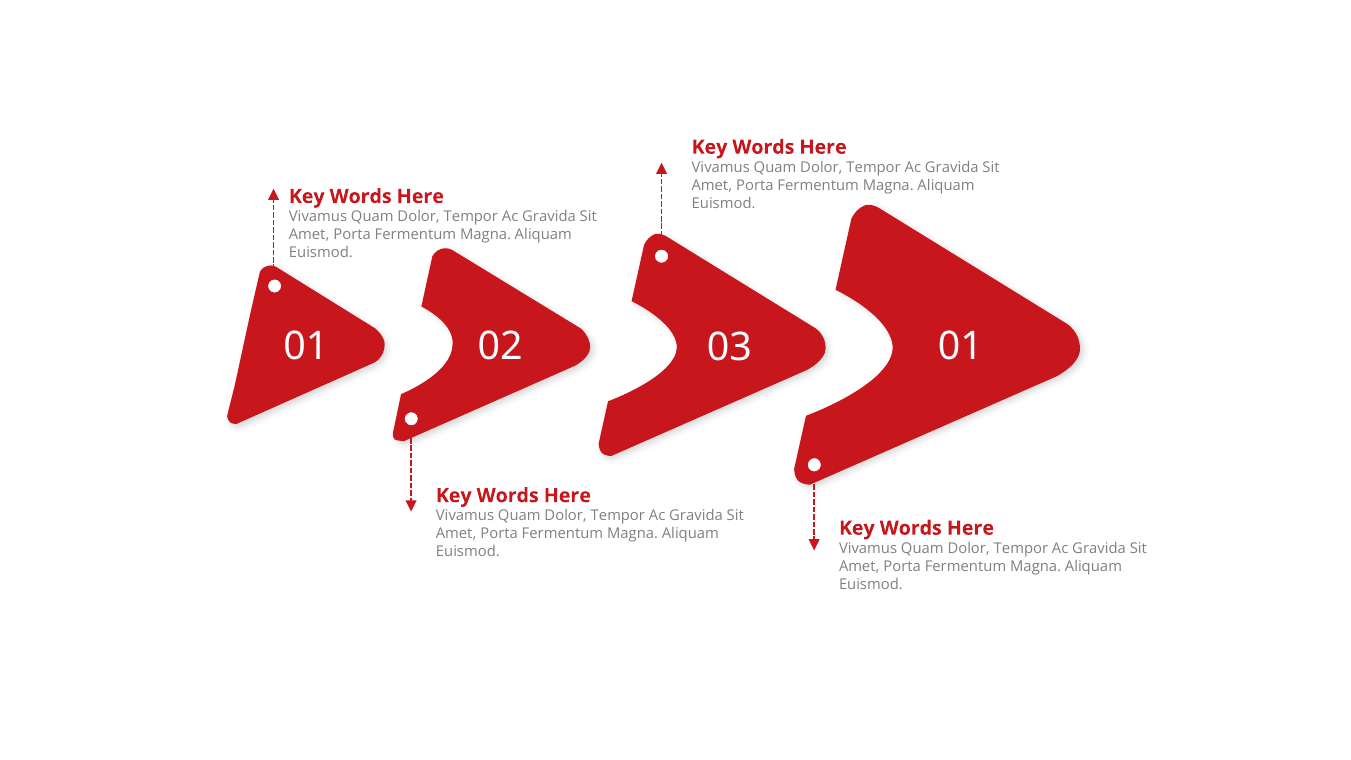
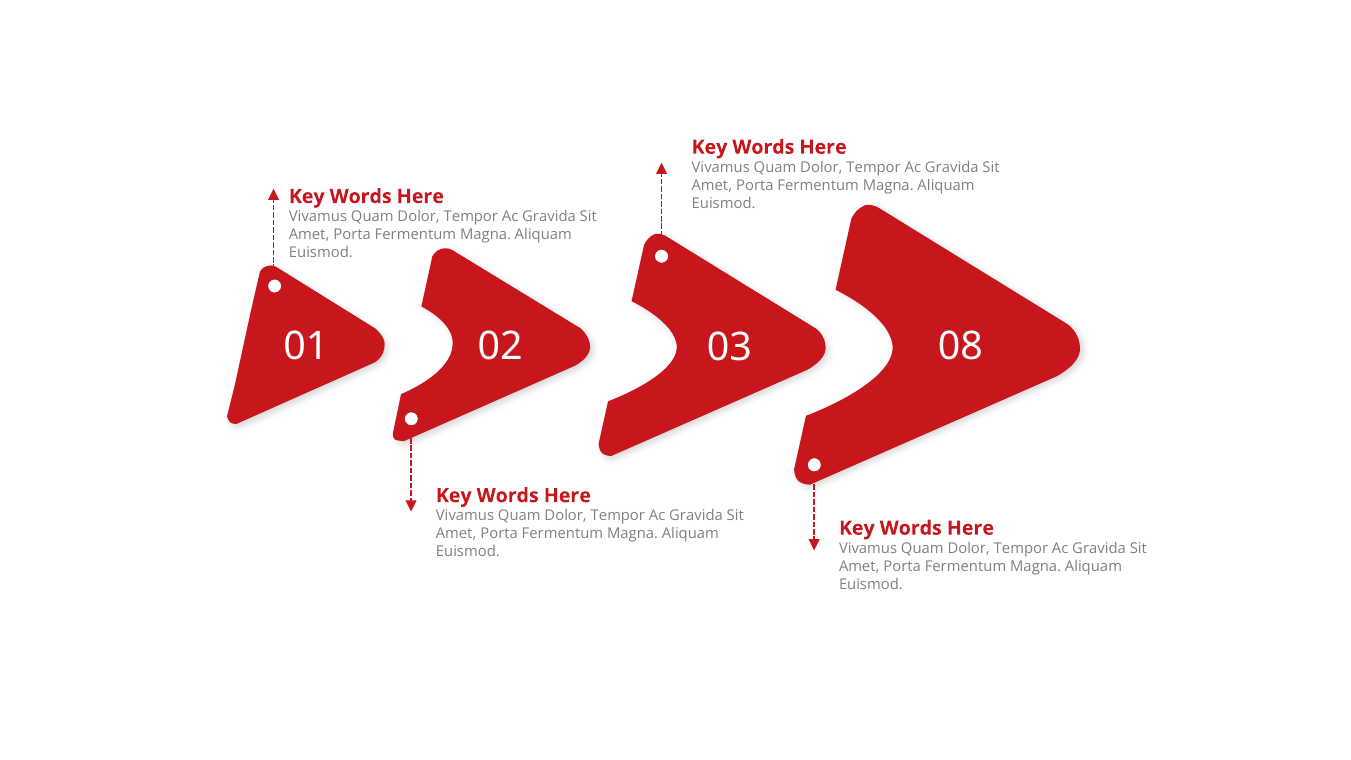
01 01: 01 -> 08 (960, 347)
